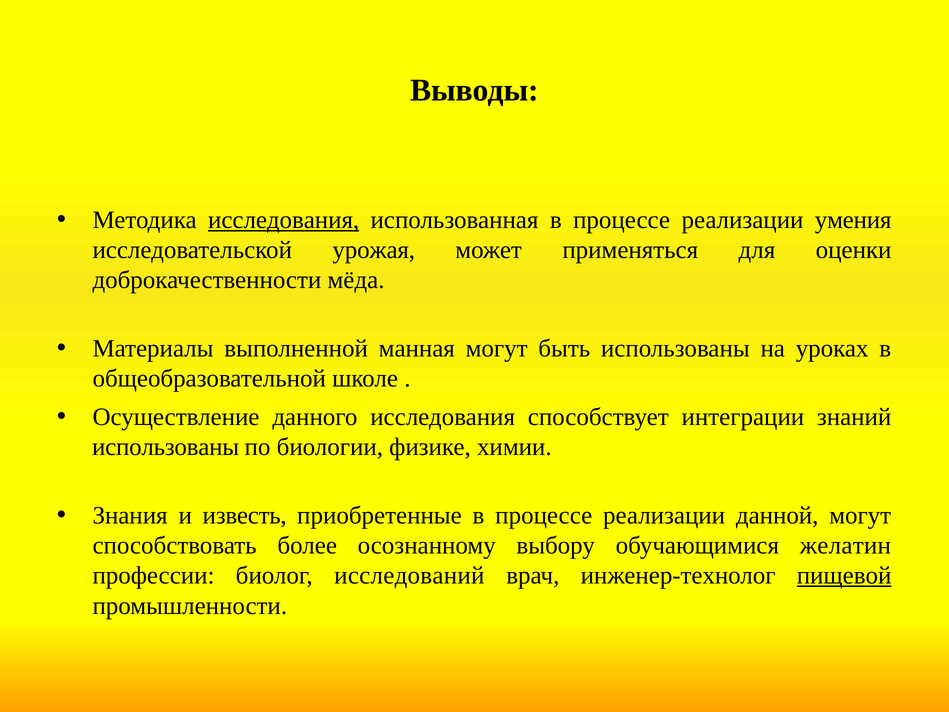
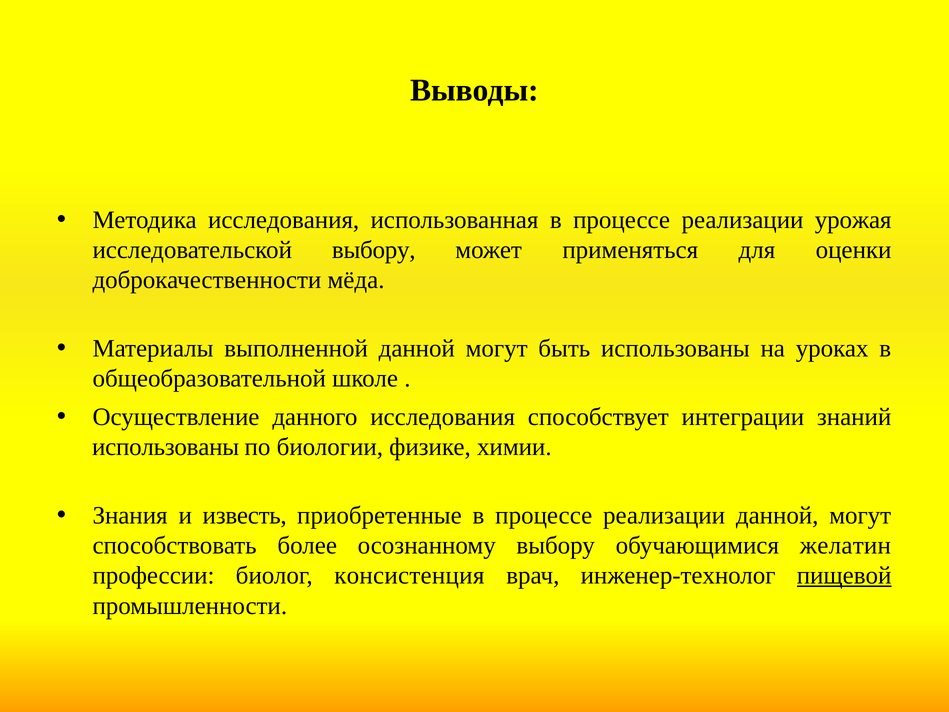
исследования underline: present -> none (284, 220)
умения: умения -> урожая (853, 220)
исследовательской урожая: урожая -> выбору (374, 250)
выполненной манная: манная -> данной (417, 348)
исследований: исследований -> консистенция (409, 576)
